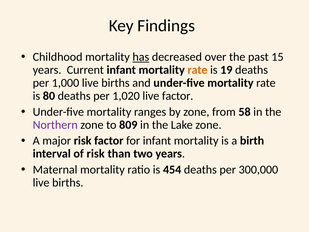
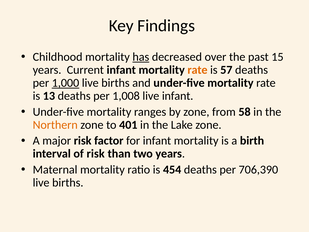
19: 19 -> 57 (226, 70)
1,000 underline: none -> present (65, 83)
80: 80 -> 13 (49, 96)
1,020: 1,020 -> 1,008 (126, 96)
live factor: factor -> infant (178, 96)
Northern colour: purple -> orange (55, 125)
809: 809 -> 401 (128, 125)
300,000: 300,000 -> 706,390 (258, 170)
